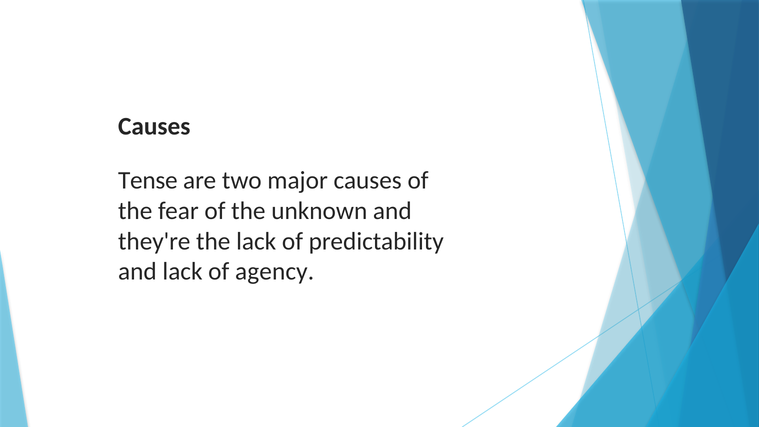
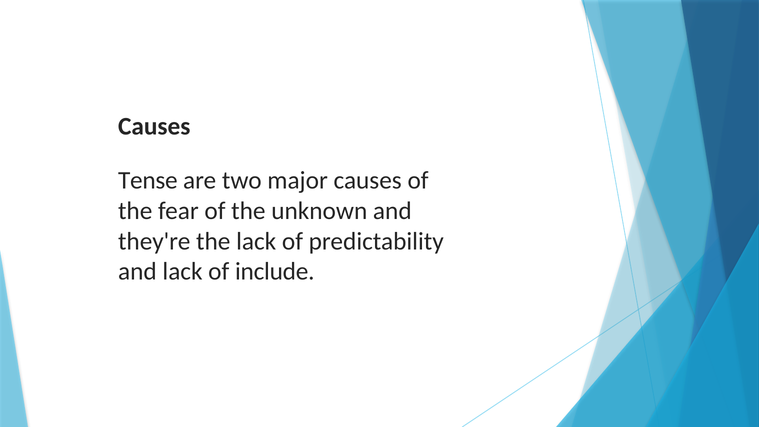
agency: agency -> include (275, 272)
